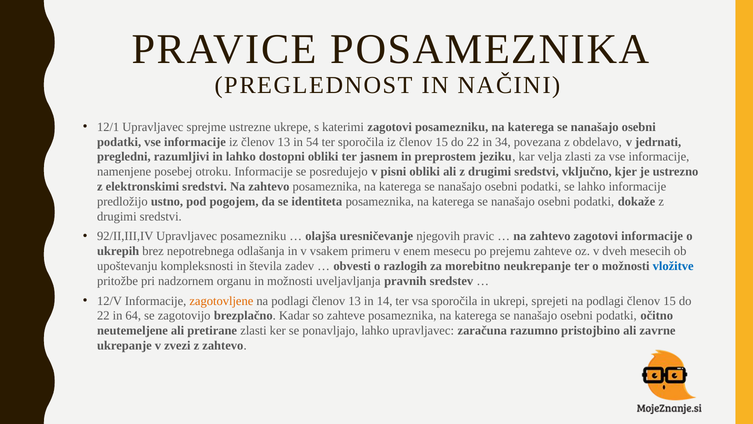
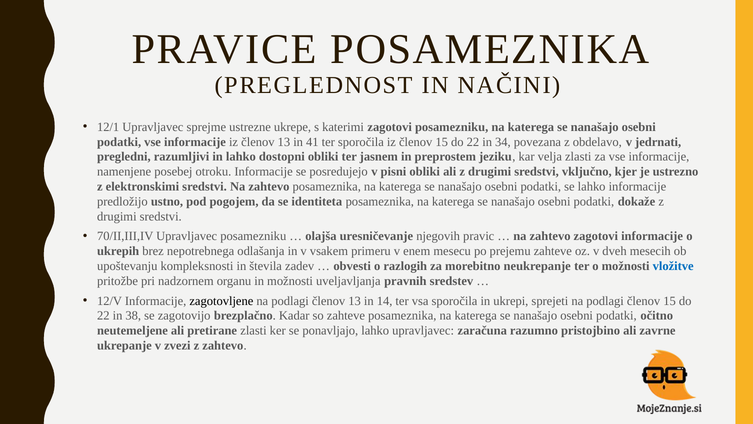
54: 54 -> 41 (312, 142)
92/II,III,IV: 92/II,III,IV -> 70/II,III,IV (125, 236)
zagotovljene colour: orange -> black (221, 301)
64: 64 -> 38 (133, 315)
